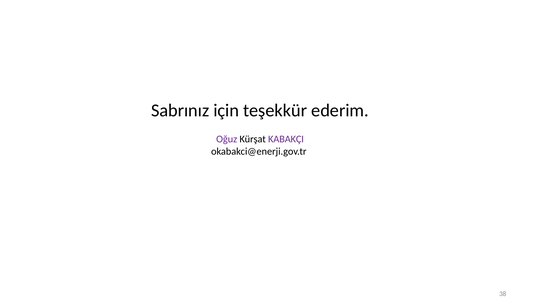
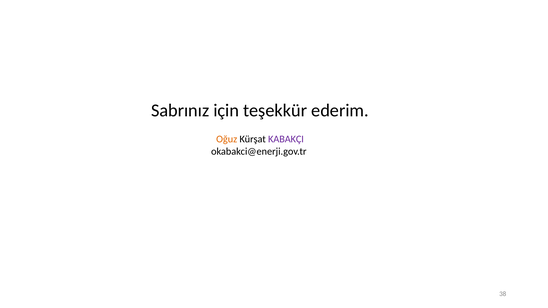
Oğuz colour: purple -> orange (227, 139)
